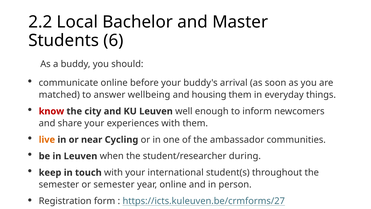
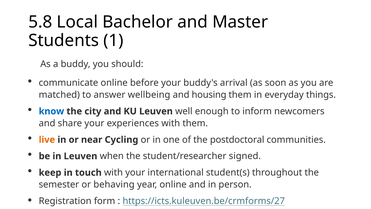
2.2: 2.2 -> 5.8 (40, 22)
6: 6 -> 1 (113, 40)
know colour: red -> blue (51, 111)
ambassador: ambassador -> postdoctoral (237, 140)
during: during -> signed (245, 156)
or semester: semester -> behaving (114, 184)
